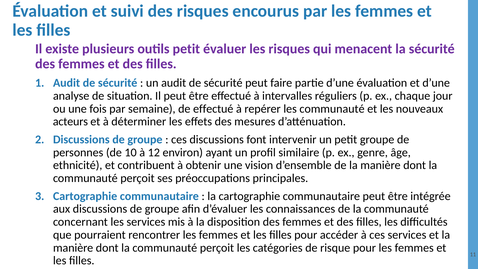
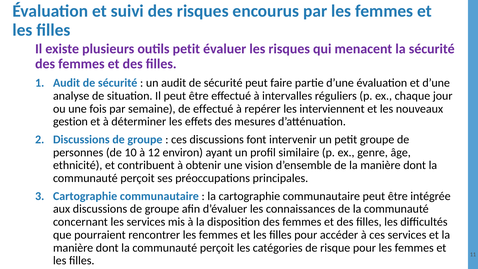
les communauté: communauté -> interviennent (332, 109)
acteurs: acteurs -> gestion (70, 122)
